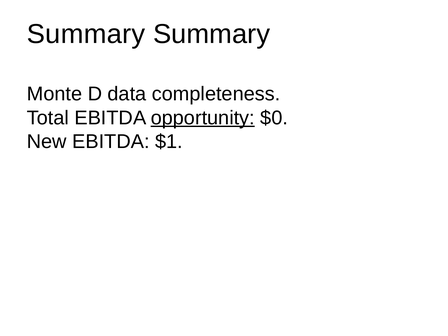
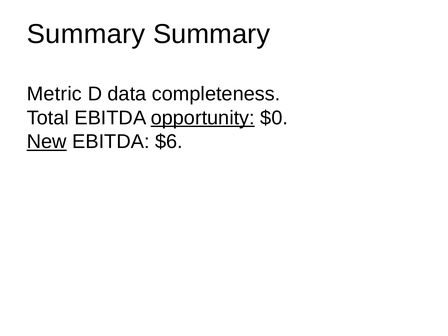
Monte: Monte -> Metric (54, 94)
New underline: none -> present (47, 142)
$1: $1 -> $6 (169, 142)
